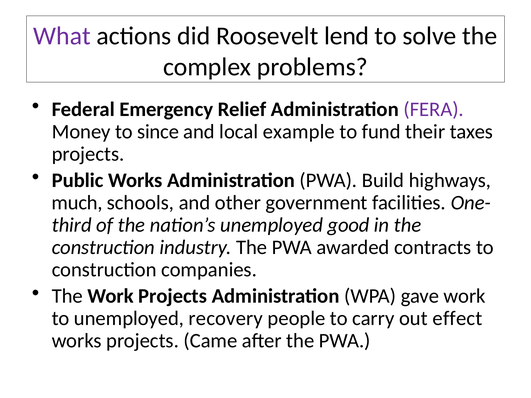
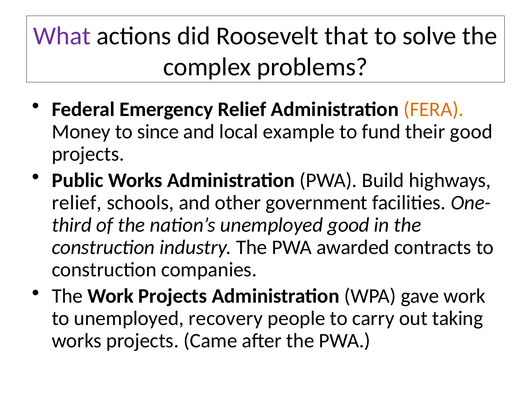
lend: lend -> that (346, 36)
FERA colour: purple -> orange (434, 109)
their taxes: taxes -> good (471, 132)
much: much -> relief (77, 203)
effect: effect -> taking (458, 319)
